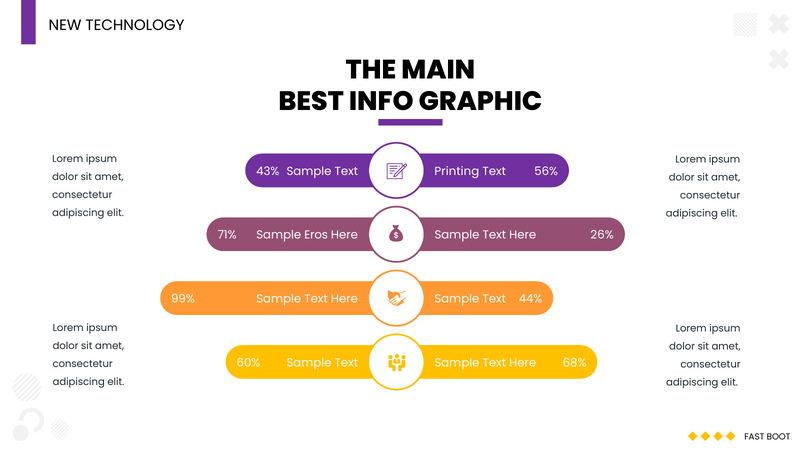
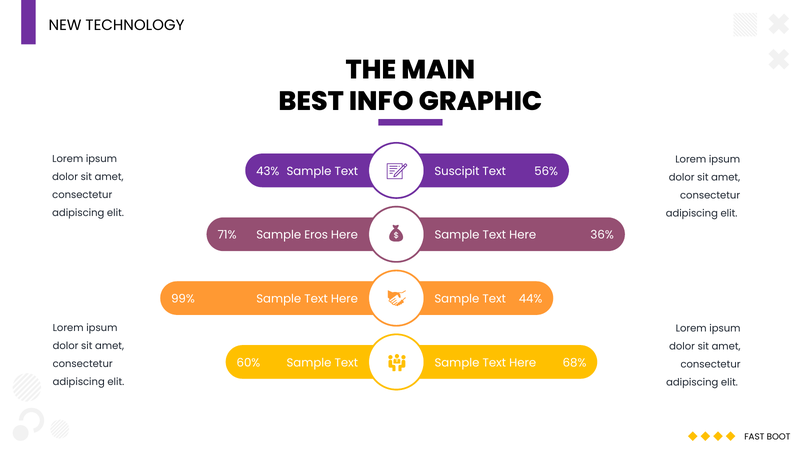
Printing: Printing -> Suscipit (457, 171)
26%: 26% -> 36% (602, 235)
